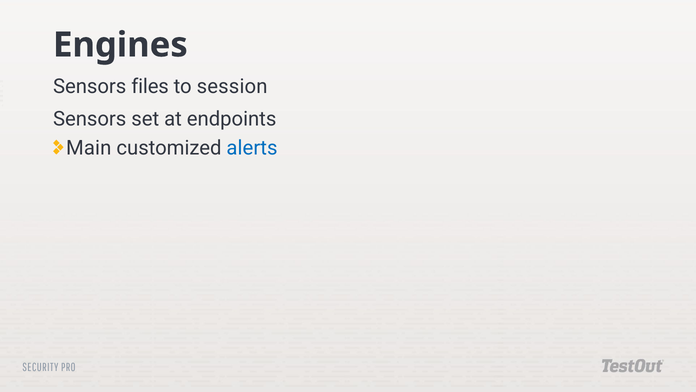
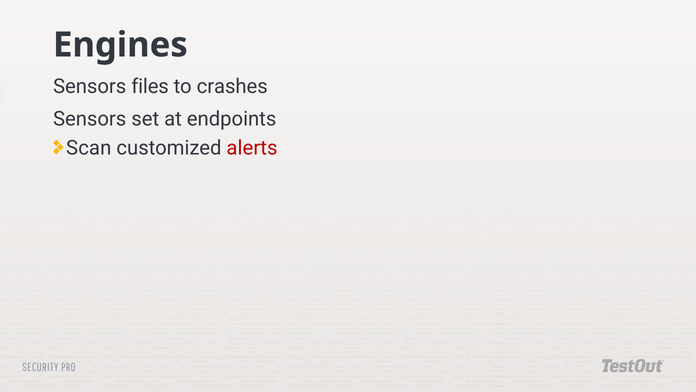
session: session -> crashes (232, 87)
Main: Main -> Scan (89, 148)
alerts colour: blue -> red (252, 148)
